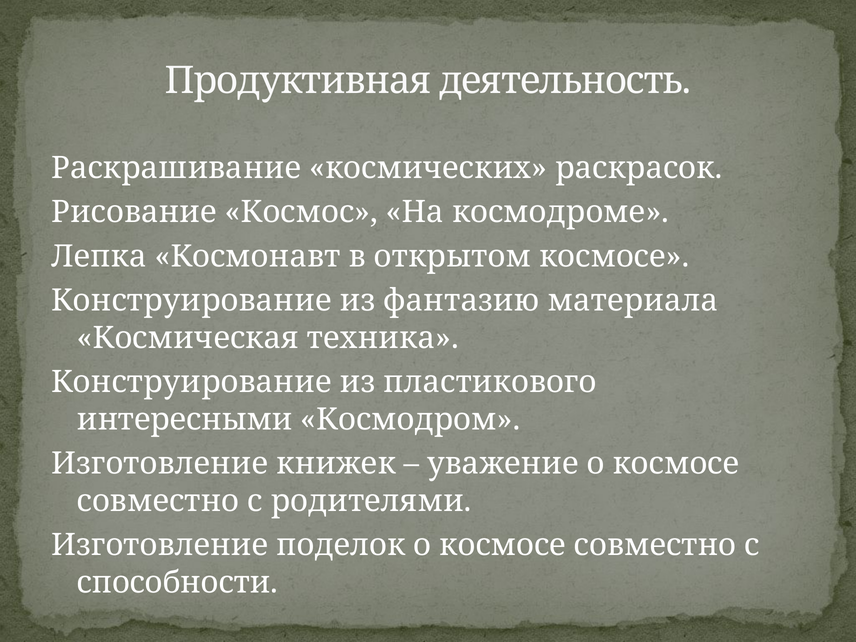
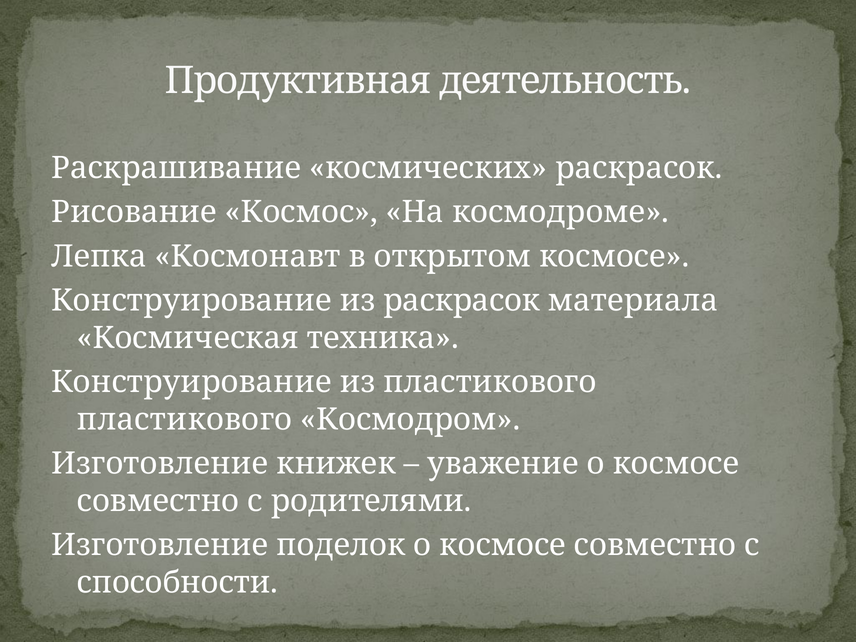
из фантазию: фантазию -> раскрасок (462, 301)
интересными: интересными -> пластикового (185, 419)
